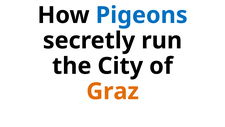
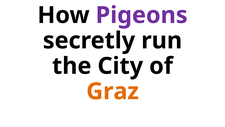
Pigeons colour: blue -> purple (142, 15)
